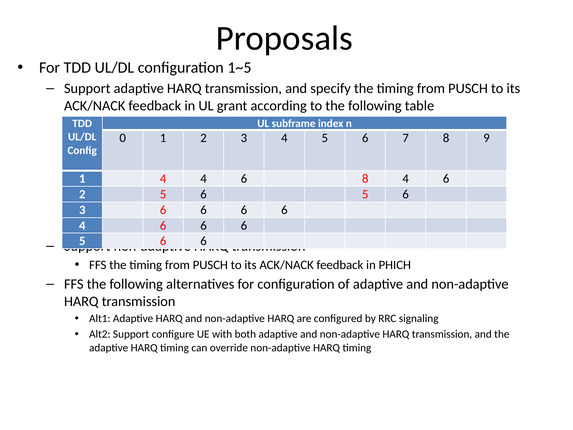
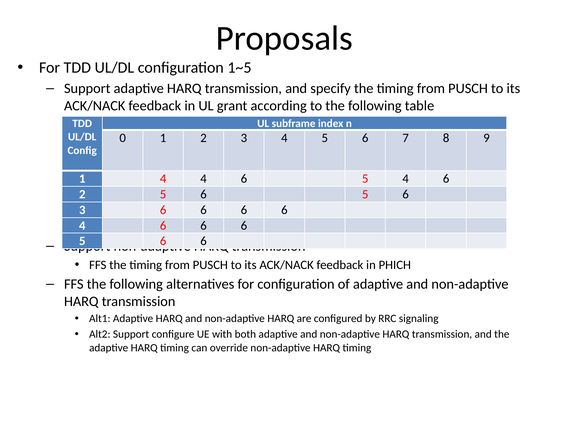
4 6 8: 8 -> 5 (365, 179)
